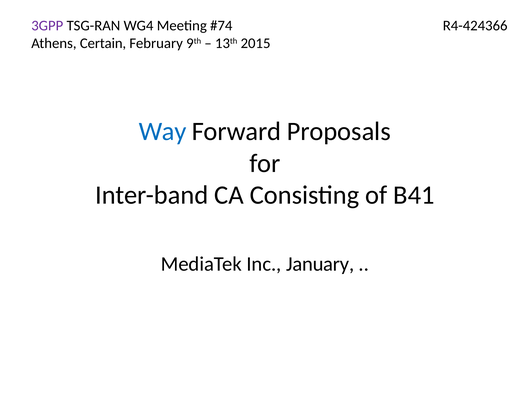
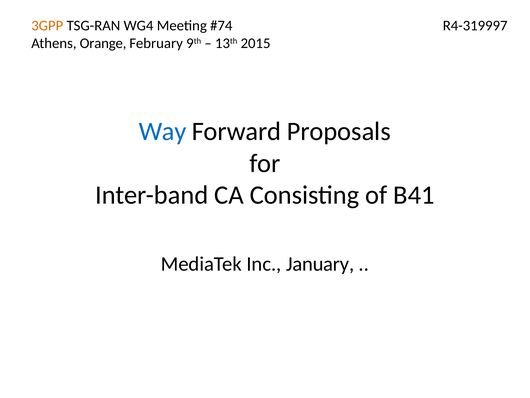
3GPP colour: purple -> orange (47, 26)
R4-424366: R4-424366 -> R4-319997 (475, 26)
Certain: Certain -> Orange (103, 43)
